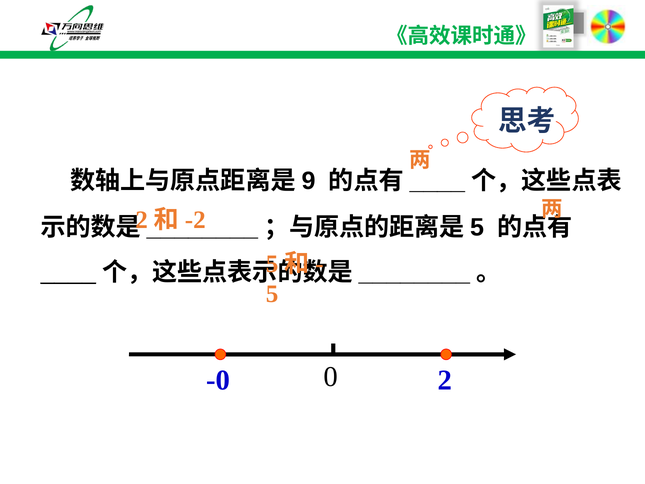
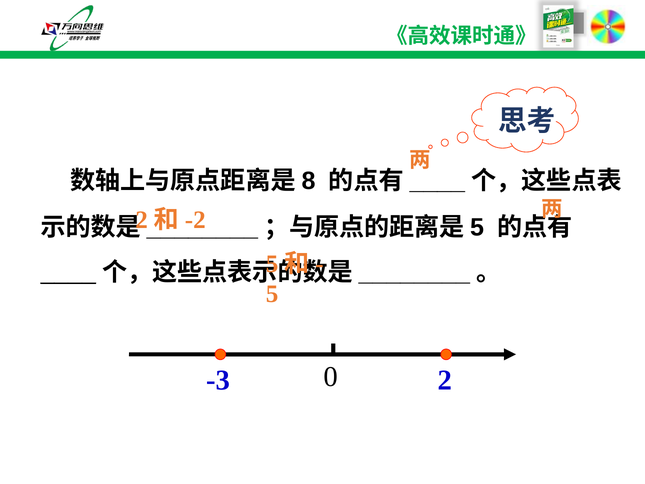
9: 9 -> 8 (309, 181)
-0: -0 -> -3 (218, 380)
